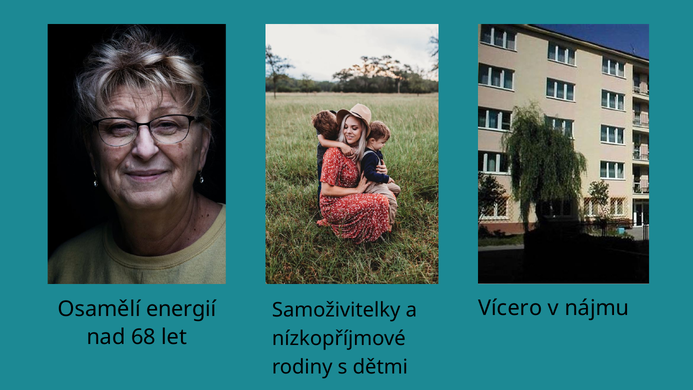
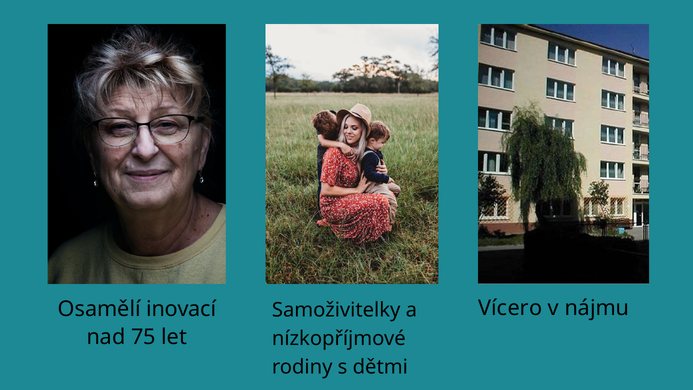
energií: energií -> inovací (181, 309)
68: 68 -> 75 (143, 337)
